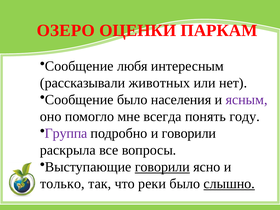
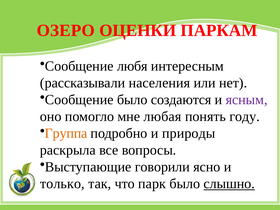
животных: животных -> населения (159, 83)
населения: населения -> создаются (181, 100)
всегда: всегда -> любая (162, 117)
Группа colour: purple -> orange (66, 133)
и говорили: говорили -> природы (189, 133)
говорили underline: present -> none (162, 167)
реки: реки -> парк (152, 184)
